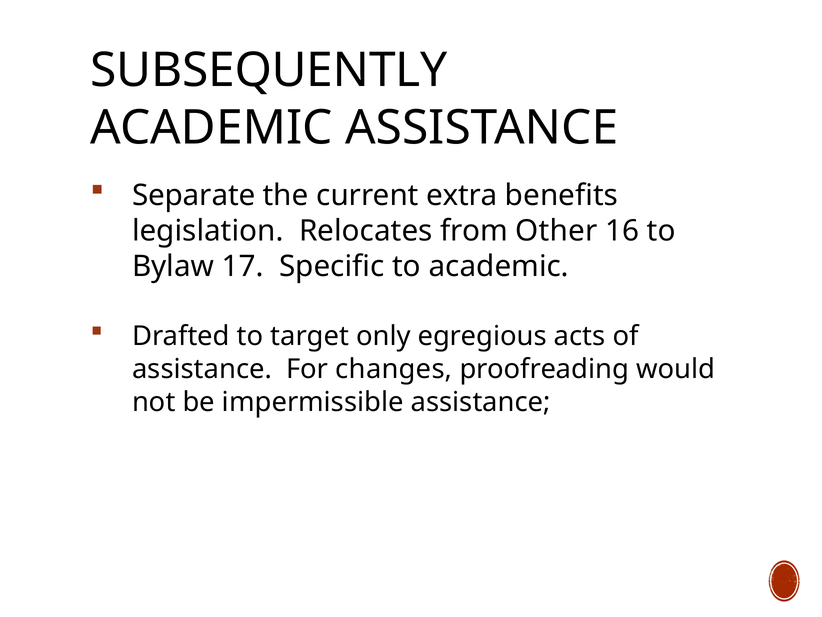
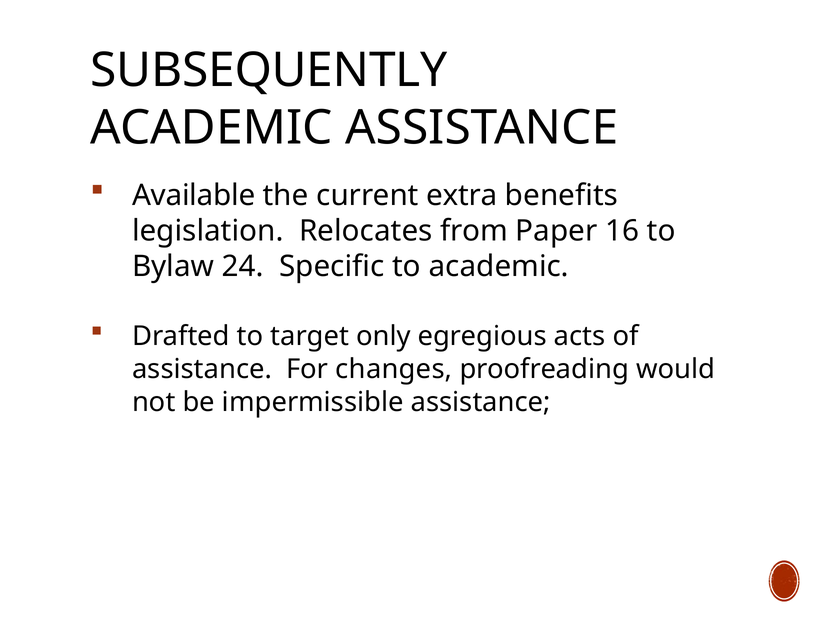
Separate: Separate -> Available (194, 195)
Other: Other -> Paper (556, 231)
17: 17 -> 24 (243, 266)
